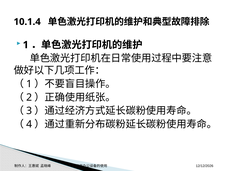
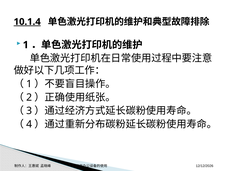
10.1.4 underline: none -> present (27, 22)
